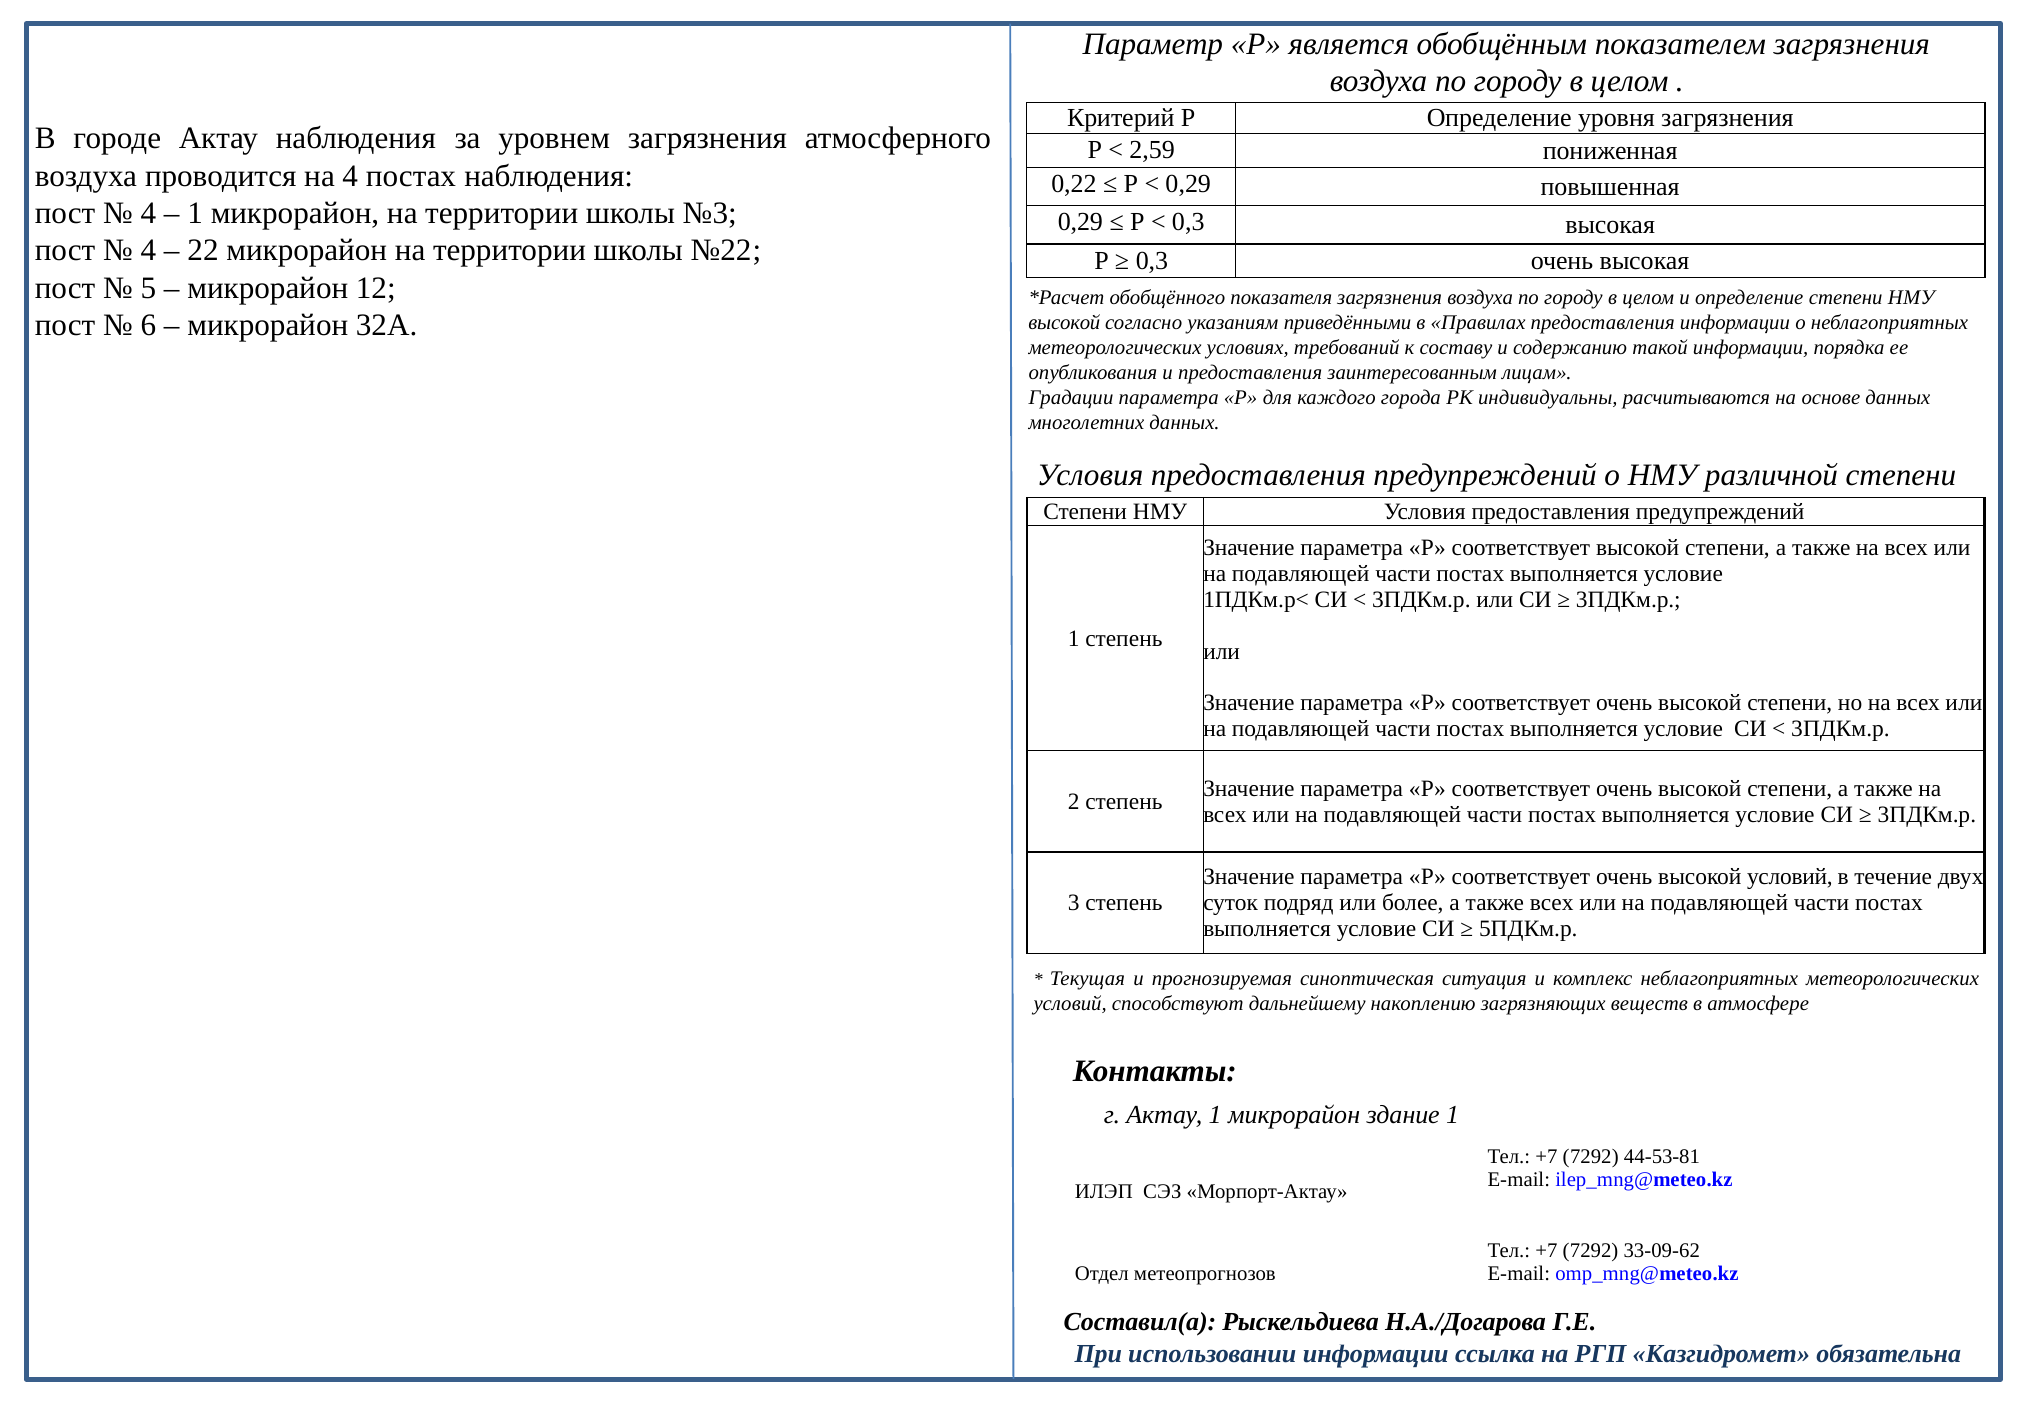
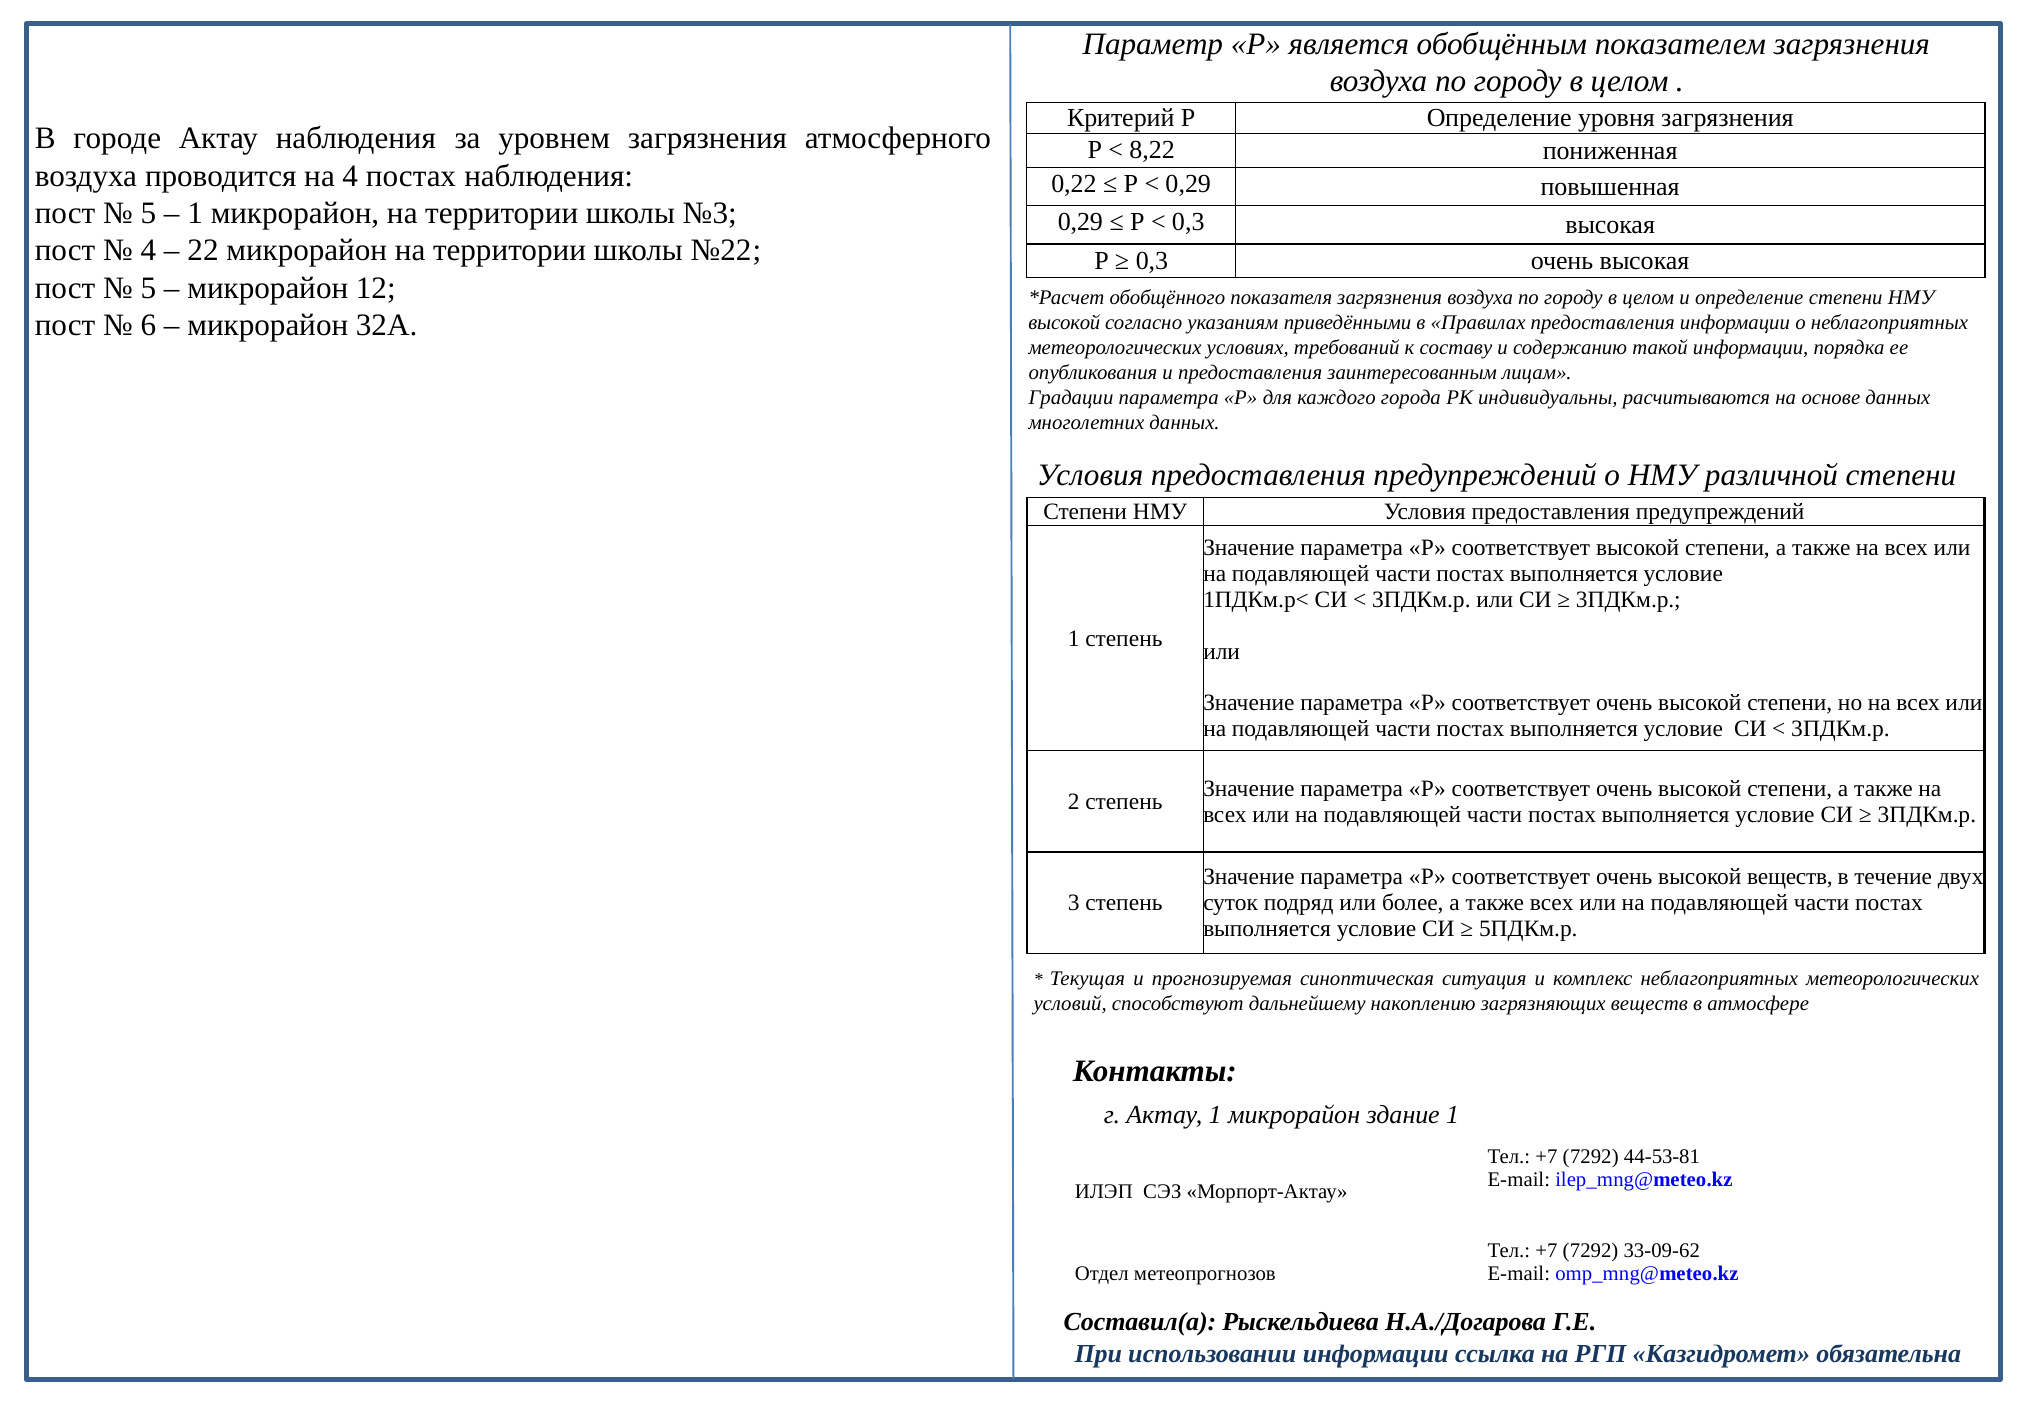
2,59: 2,59 -> 8,22 (1152, 150)
4: 4 -> 5 (148, 213)
высокой условий: условий -> веществ (1790, 877)
